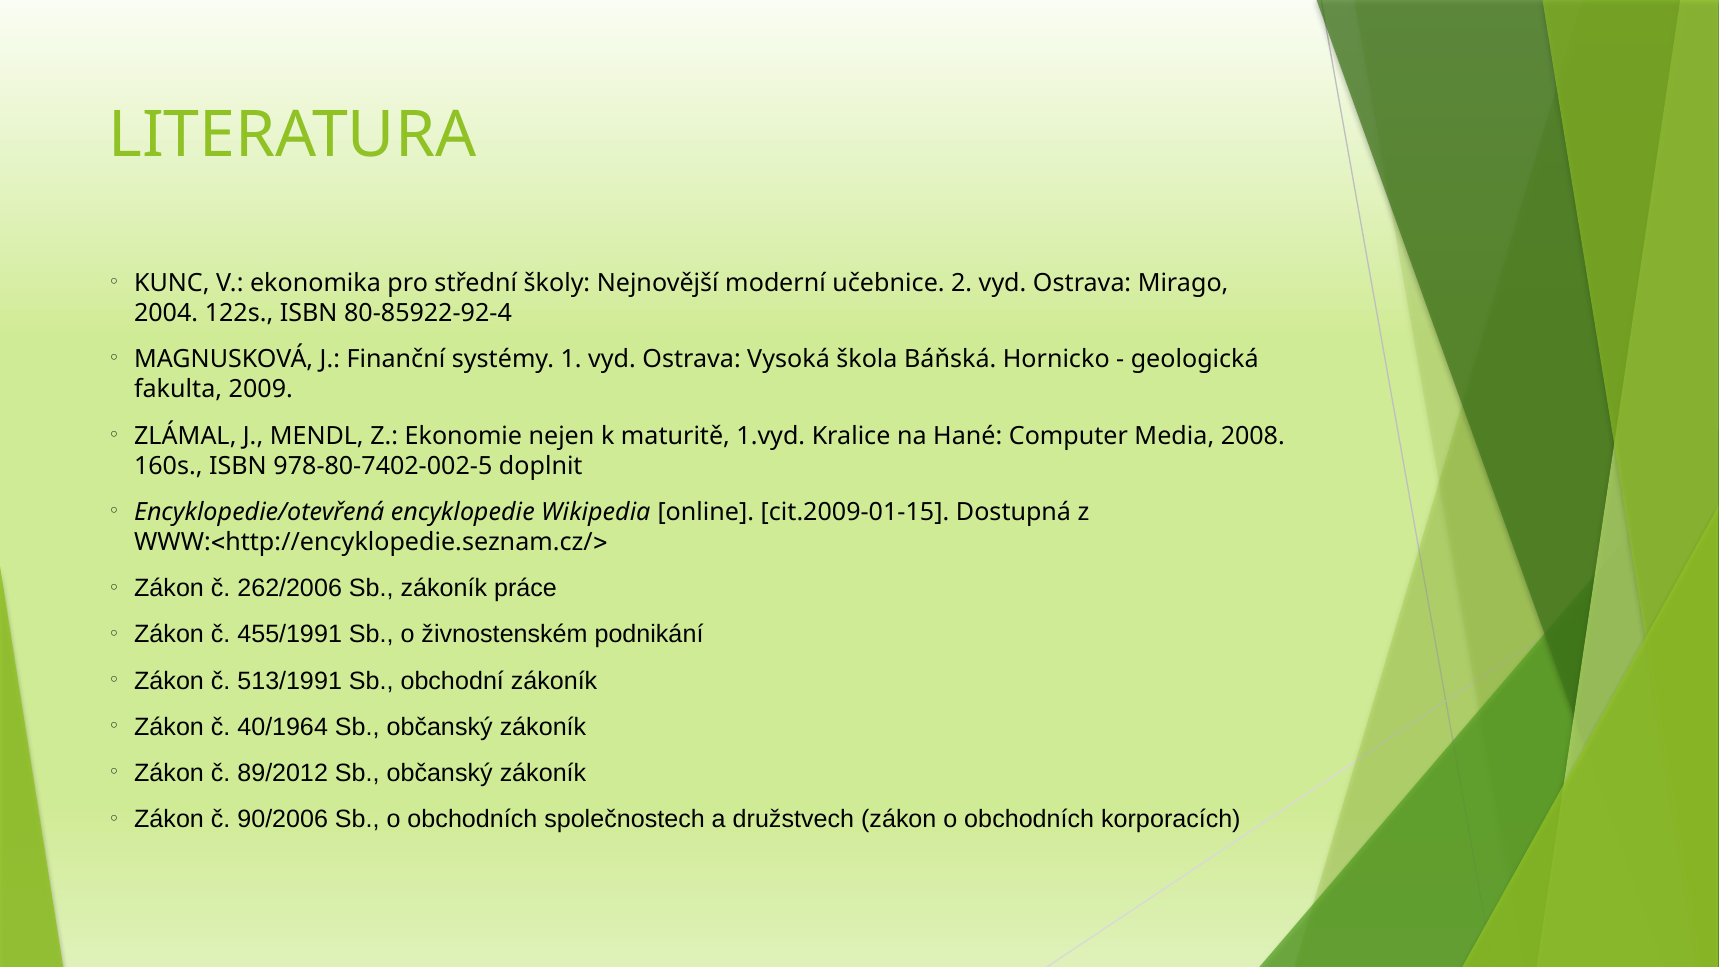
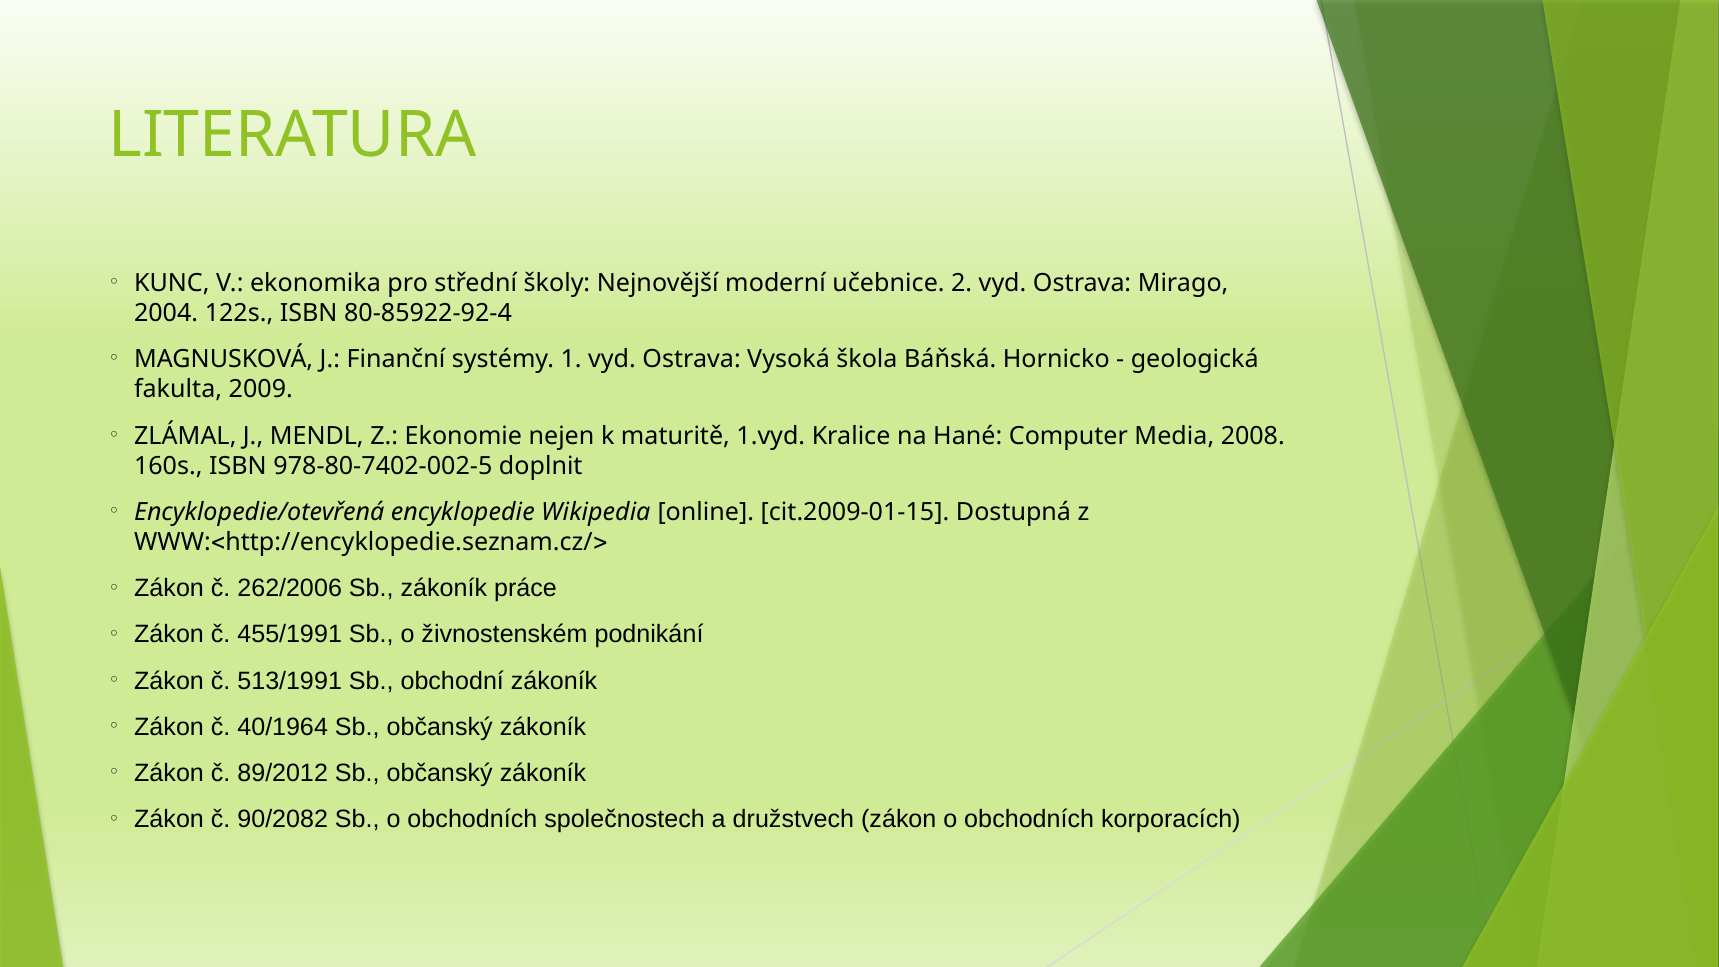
90/2006: 90/2006 -> 90/2082 (283, 820)
